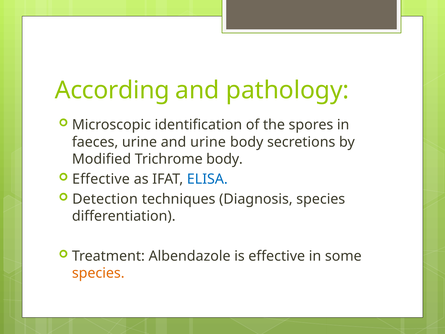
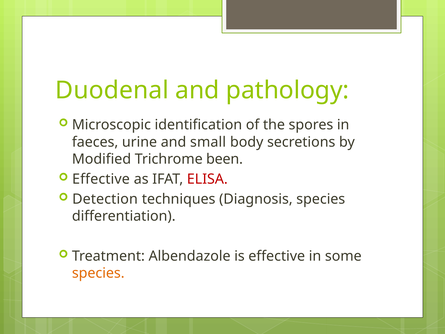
According: According -> Duodenal (112, 90)
and urine: urine -> small (208, 142)
Trichrome body: body -> been (225, 159)
ELISA colour: blue -> red (207, 179)
